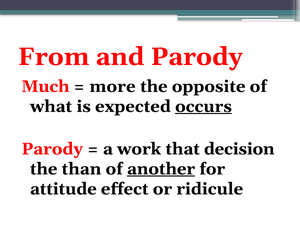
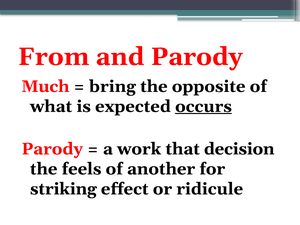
more: more -> bring (113, 86)
than: than -> feels (82, 169)
another underline: present -> none (161, 169)
attitude: attitude -> striking (63, 189)
